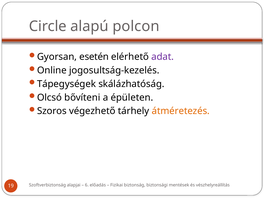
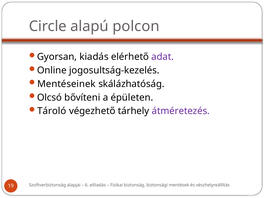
esetén: esetén -> kiadás (94, 57)
Tápegységek: Tápegységek -> Mentéseinek (66, 84)
Szoros: Szoros -> Tároló (52, 111)
átméretezés colour: orange -> purple (181, 111)
